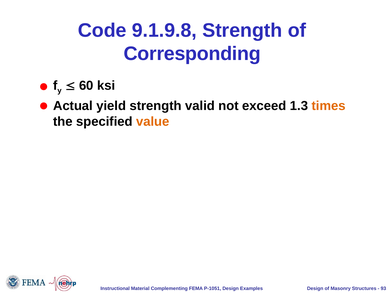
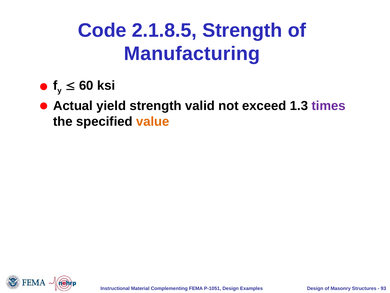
9.1.9.8: 9.1.9.8 -> 2.1.8.5 (164, 30)
Corresponding: Corresponding -> Manufacturing (192, 54)
times colour: orange -> purple (329, 106)
